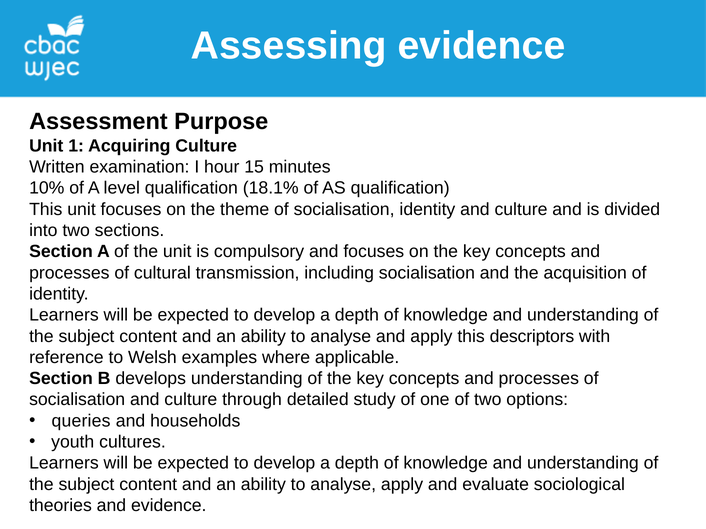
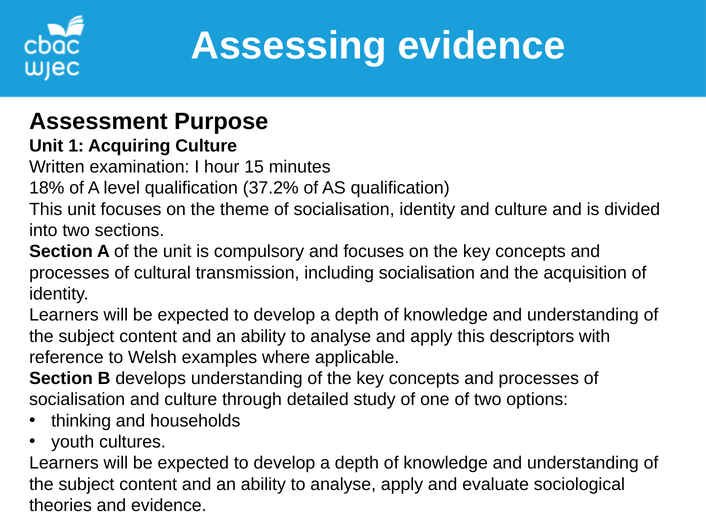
10%: 10% -> 18% (47, 188)
18.1%: 18.1% -> 37.2% (271, 188)
queries: queries -> thinking (81, 421)
